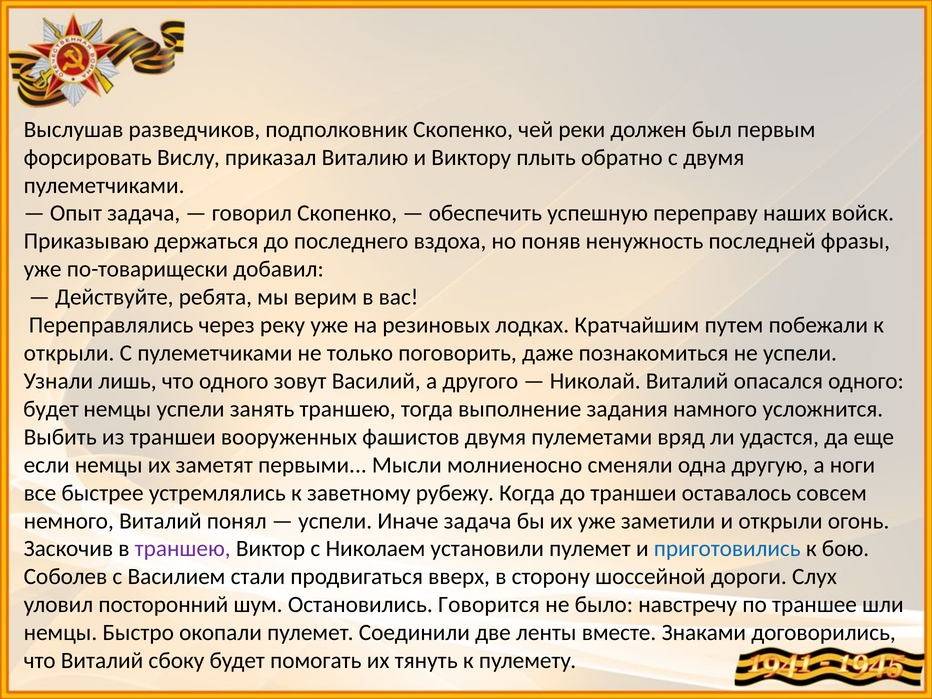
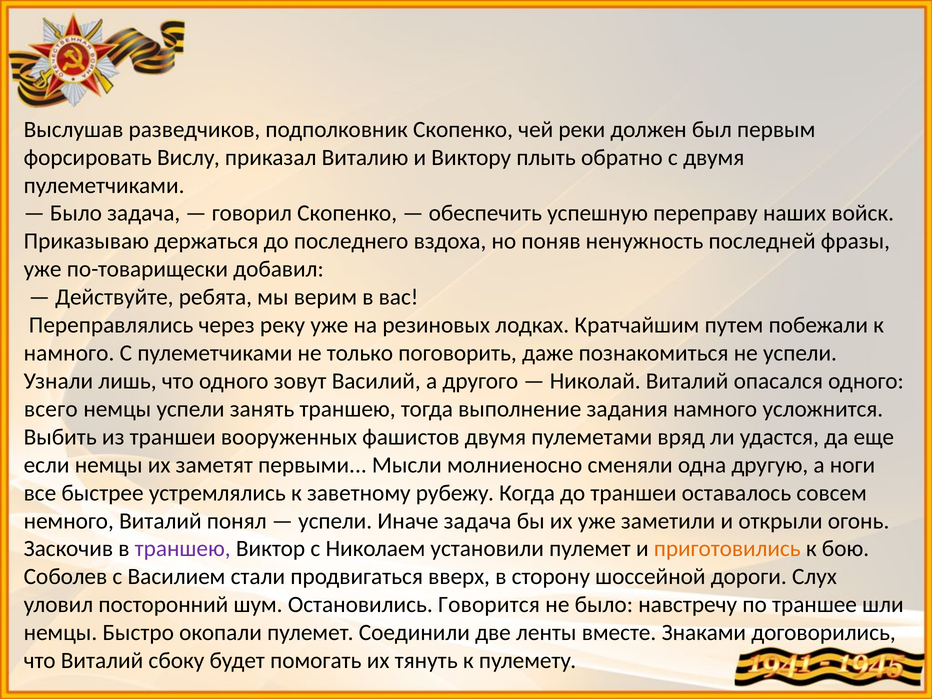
Опыт: Опыт -> Было (76, 213)
открыли: открыли -> намного (69, 353)
будет: будет -> всего (51, 409)
приготовились colour: blue -> orange (727, 549)
